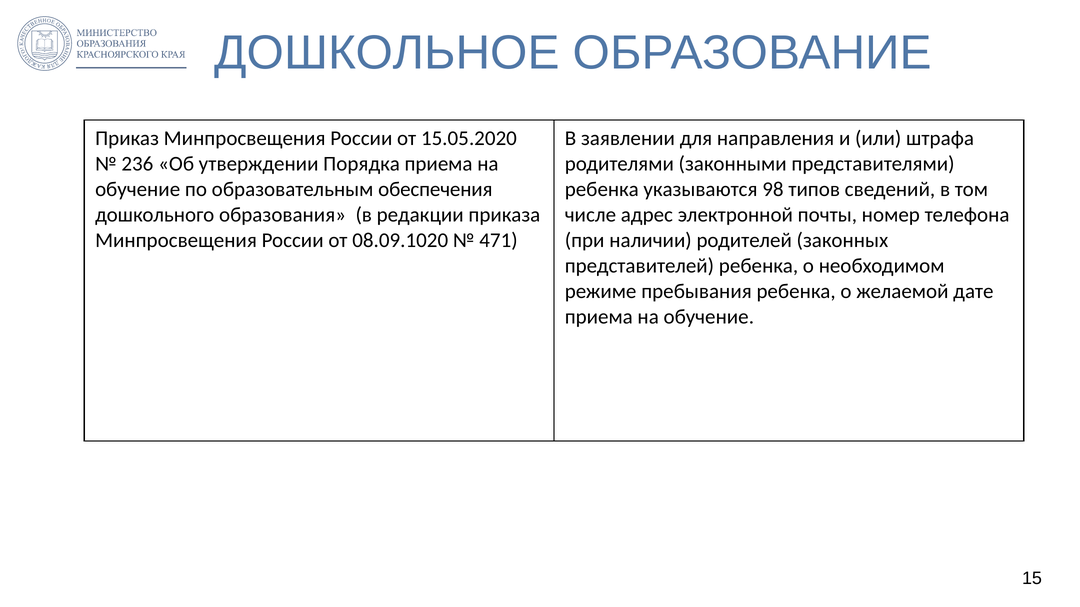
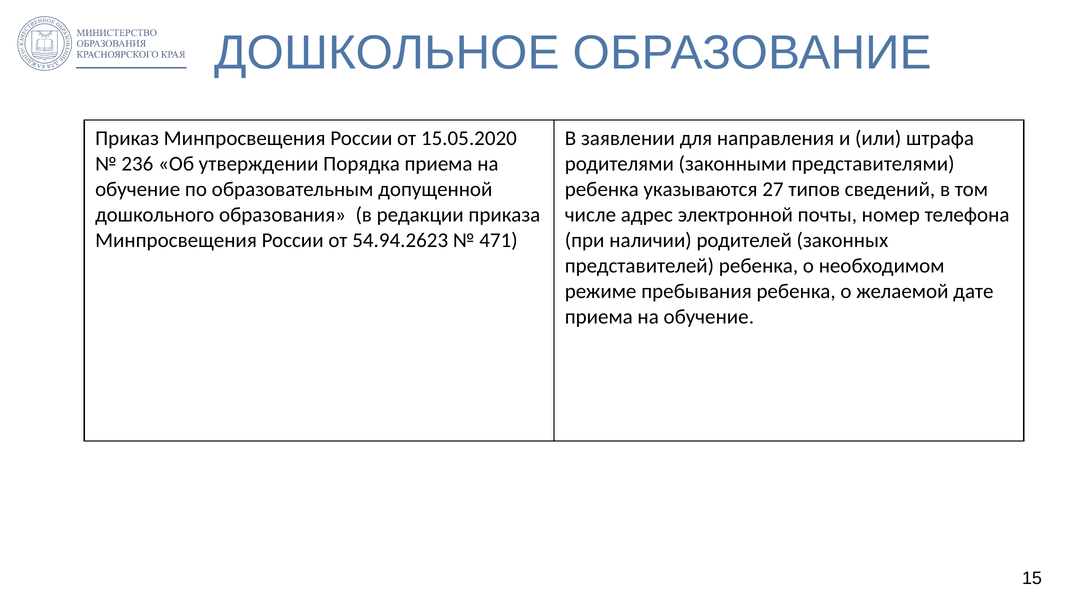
обеспечения: обеспечения -> допущенной (435, 190)
98: 98 -> 27 (773, 190)
08.09.1020: 08.09.1020 -> 54.94.2623 (400, 241)
